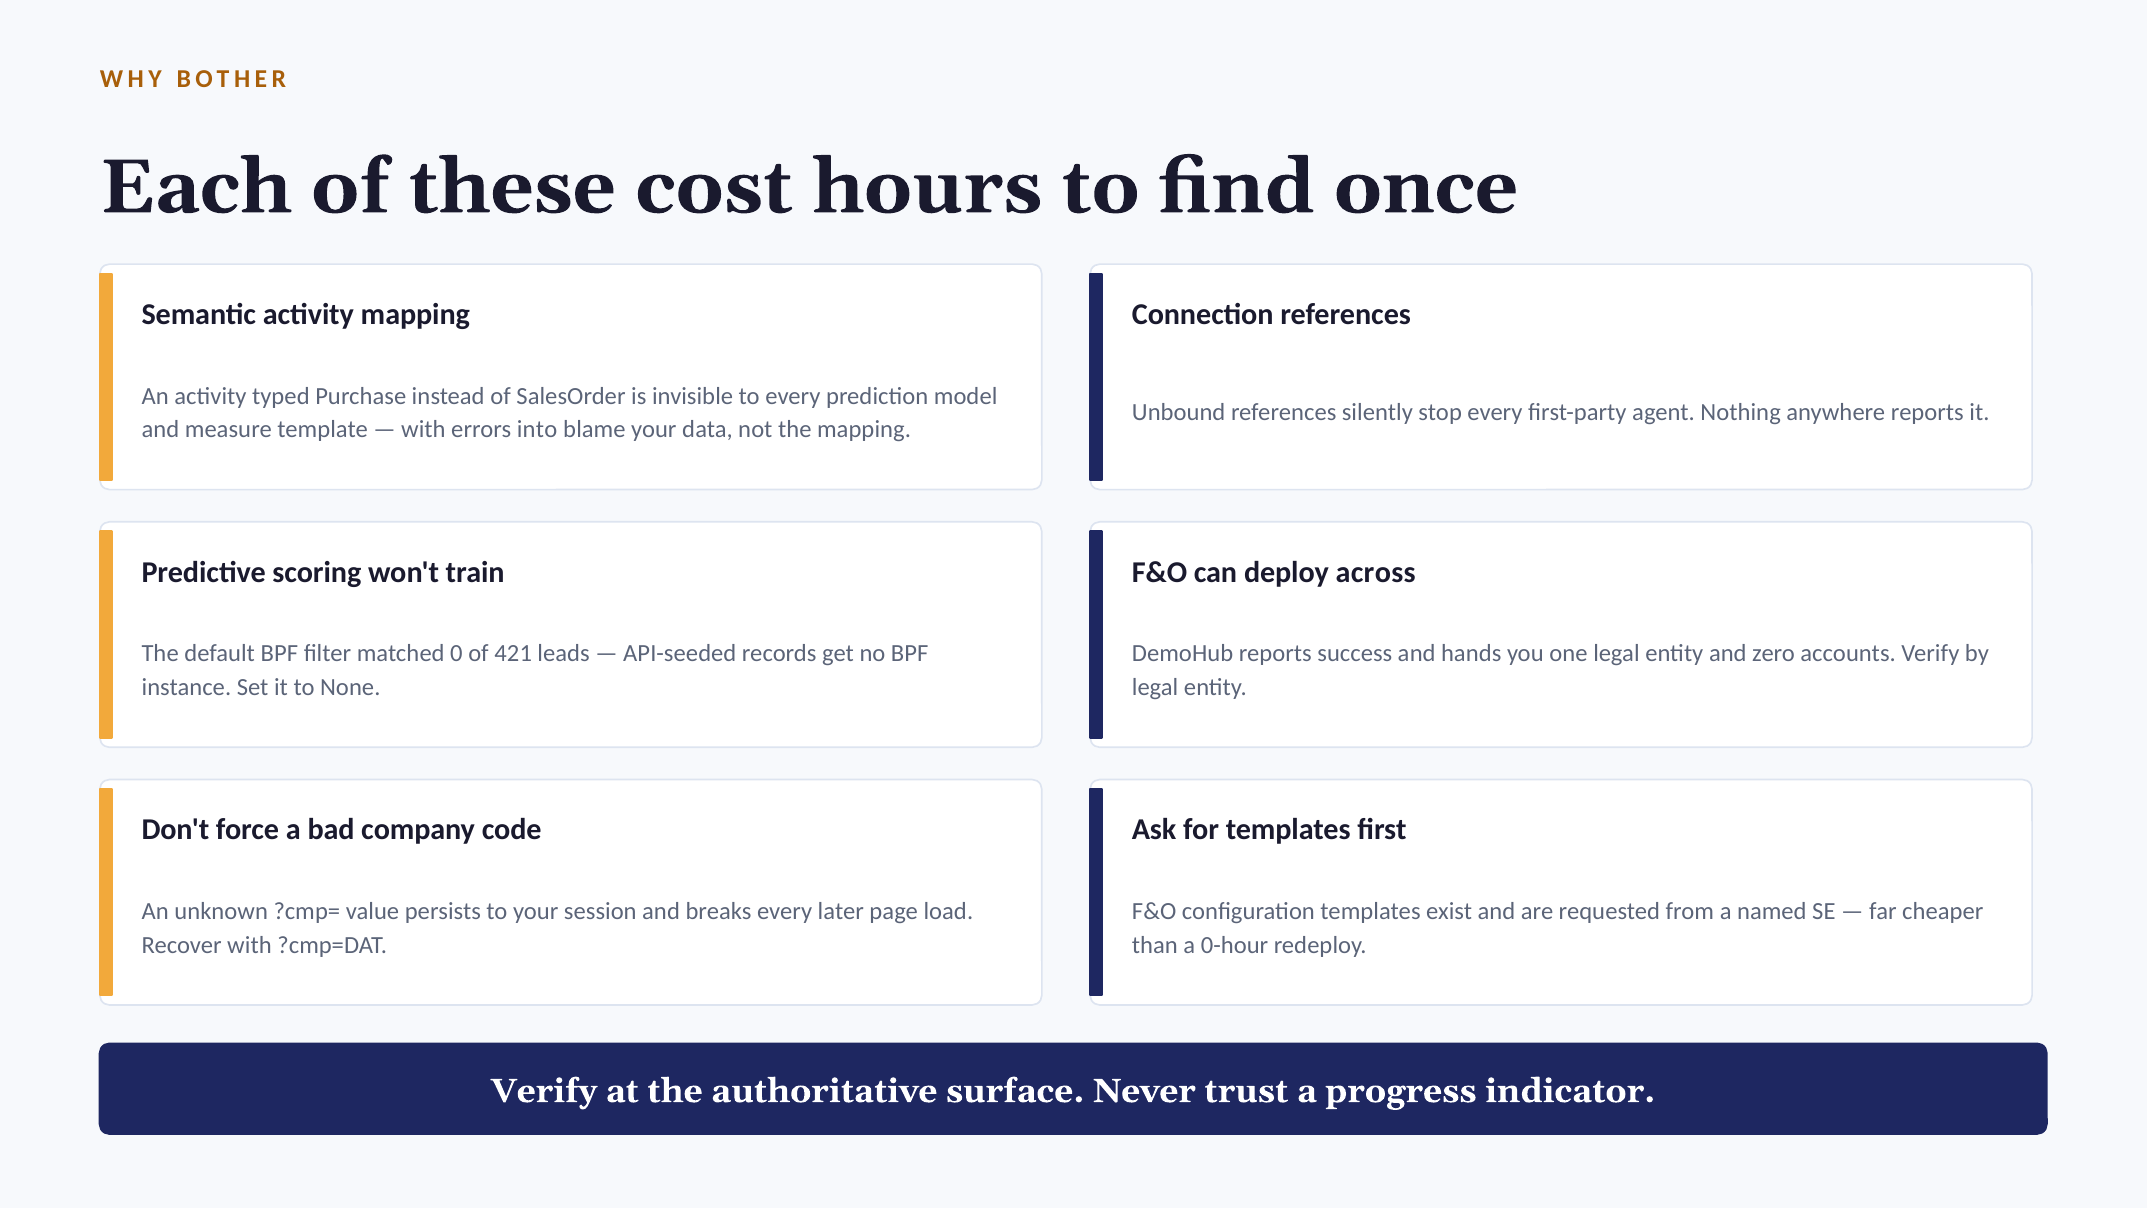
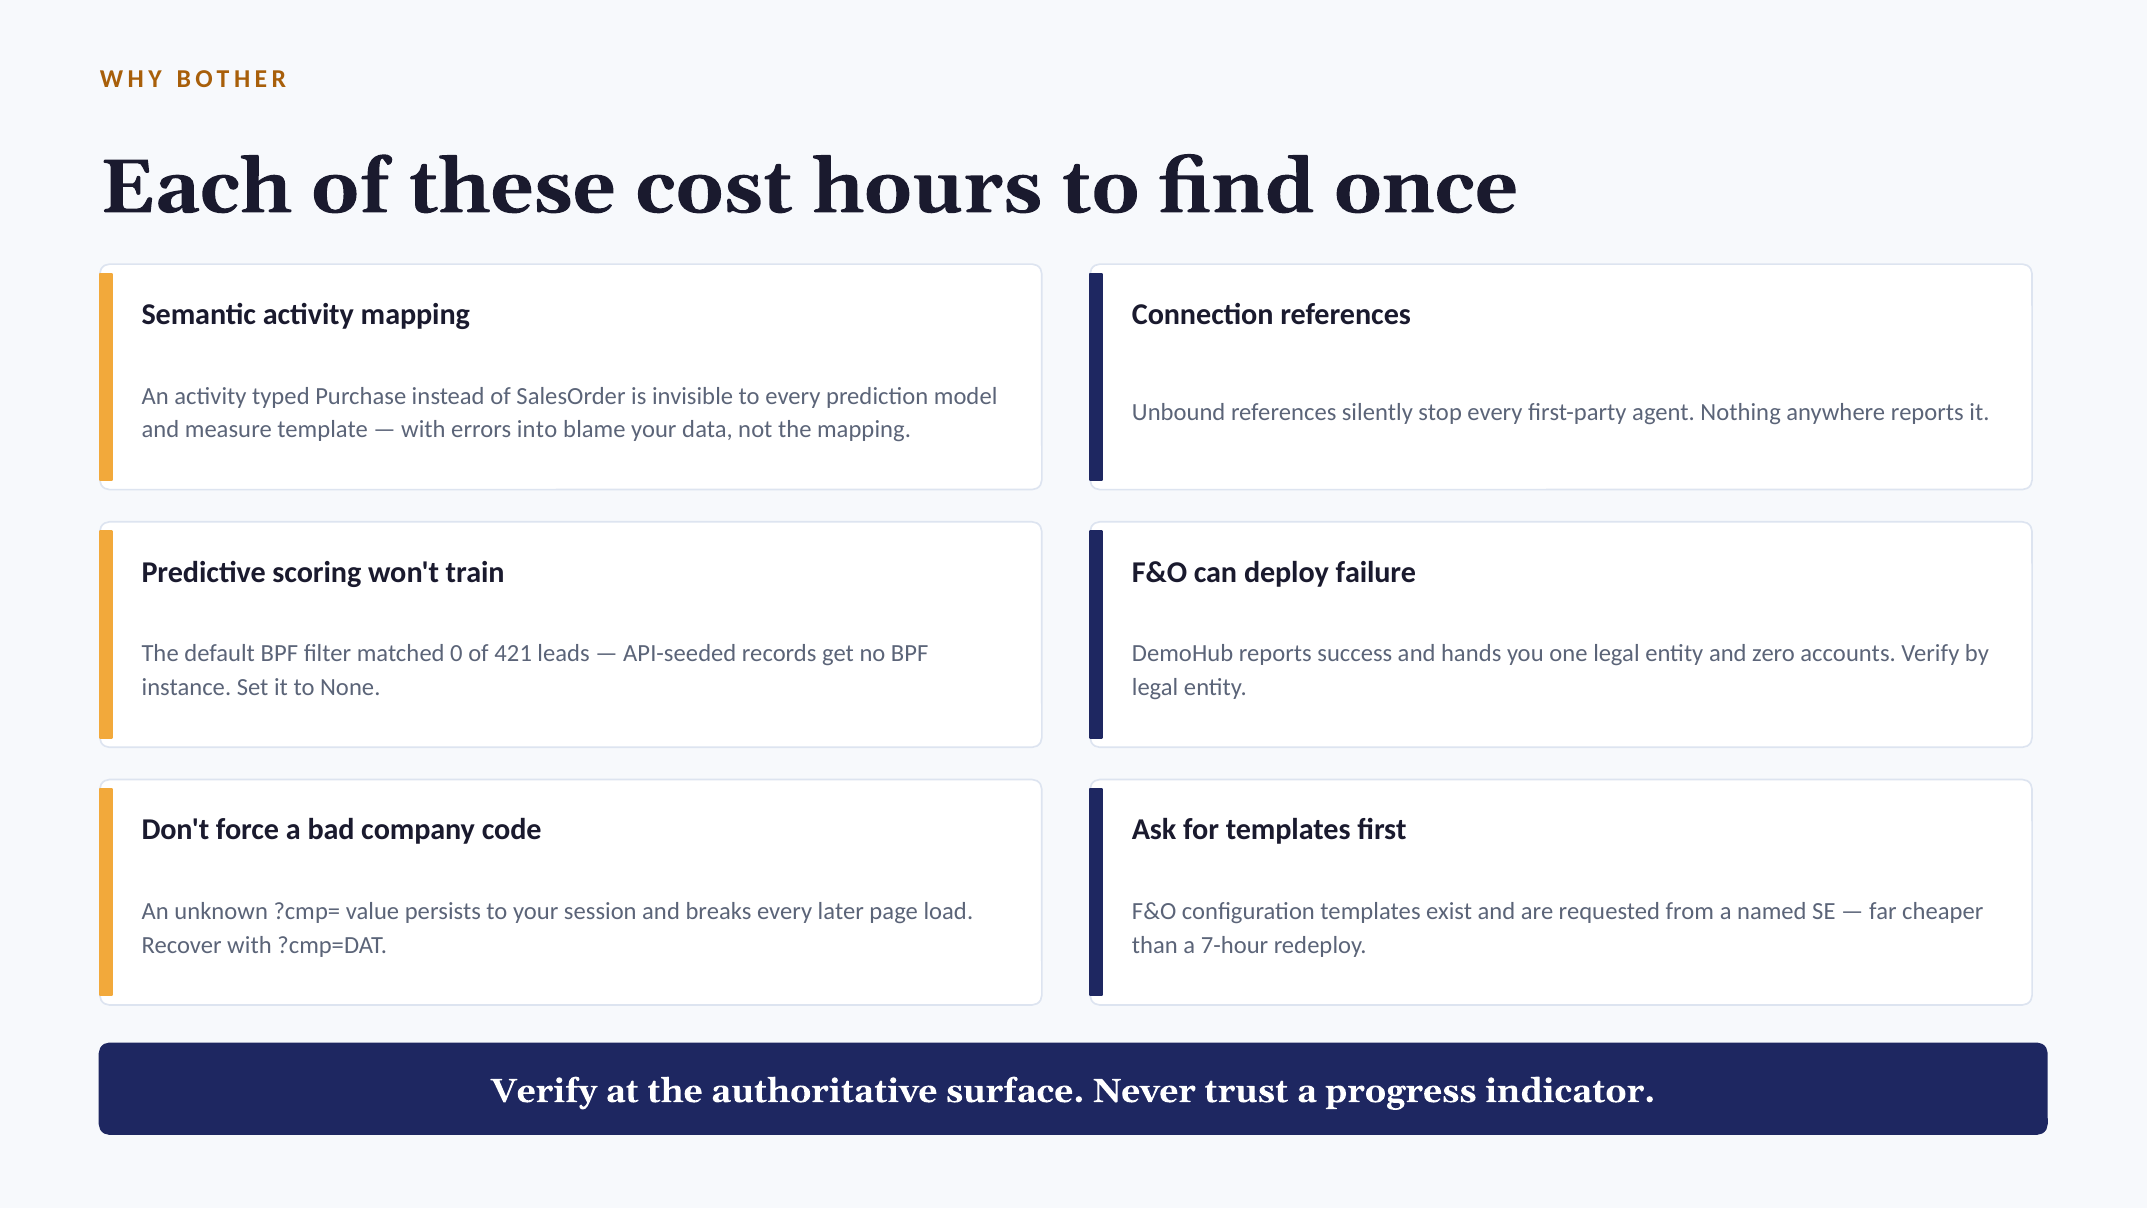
across: across -> failure (1376, 572)
0-hour: 0-hour -> 7-hour (1235, 945)
